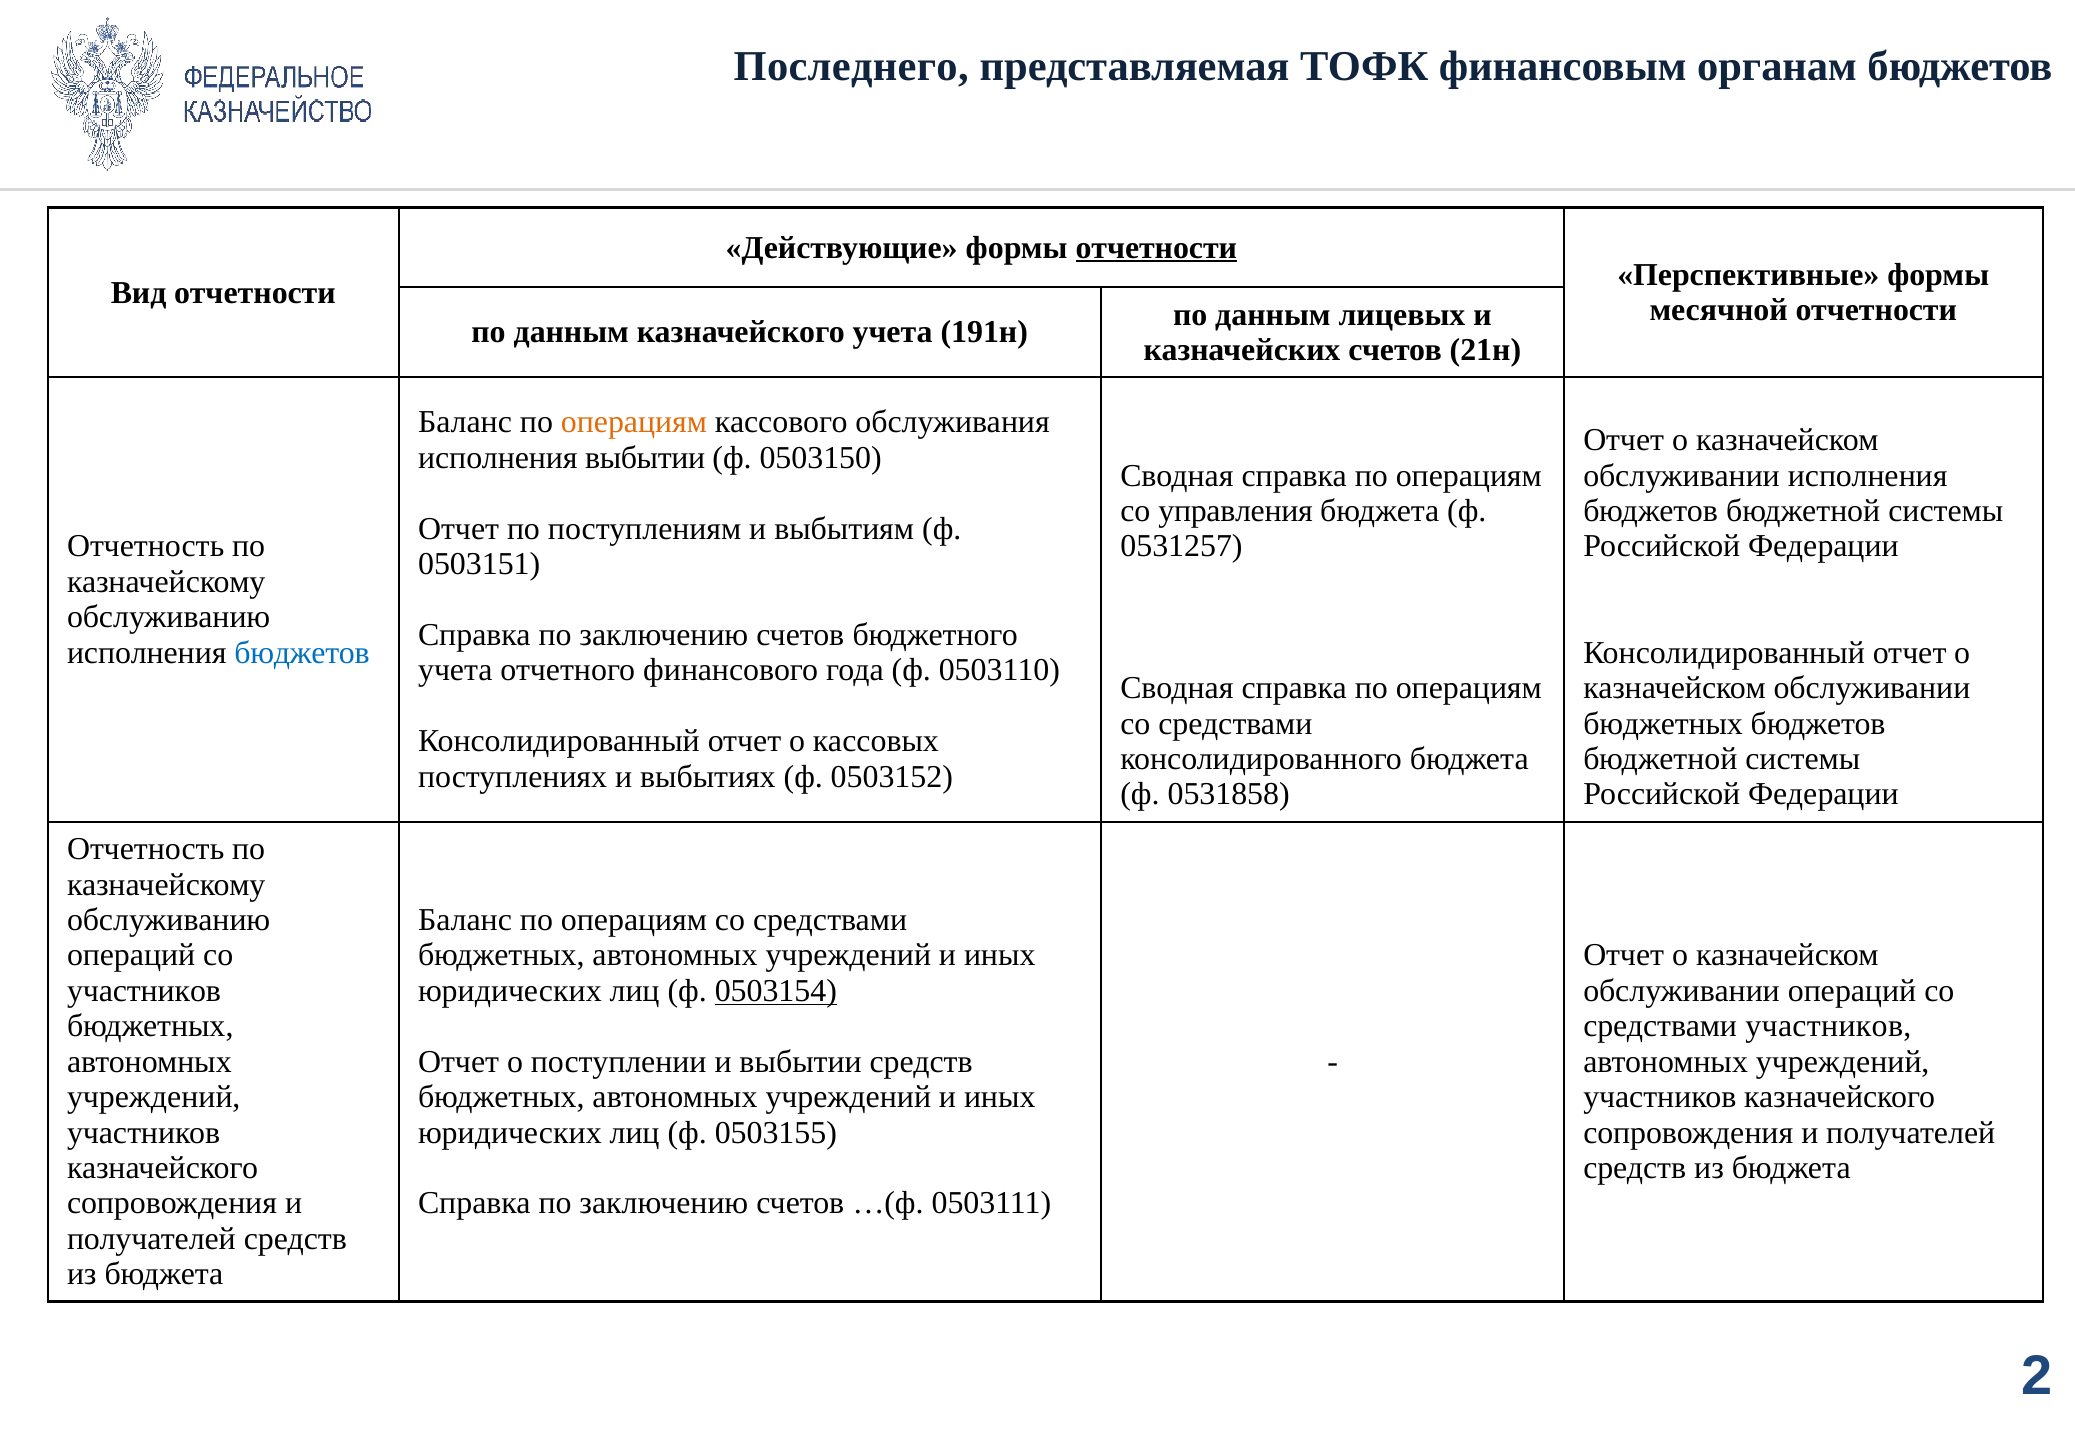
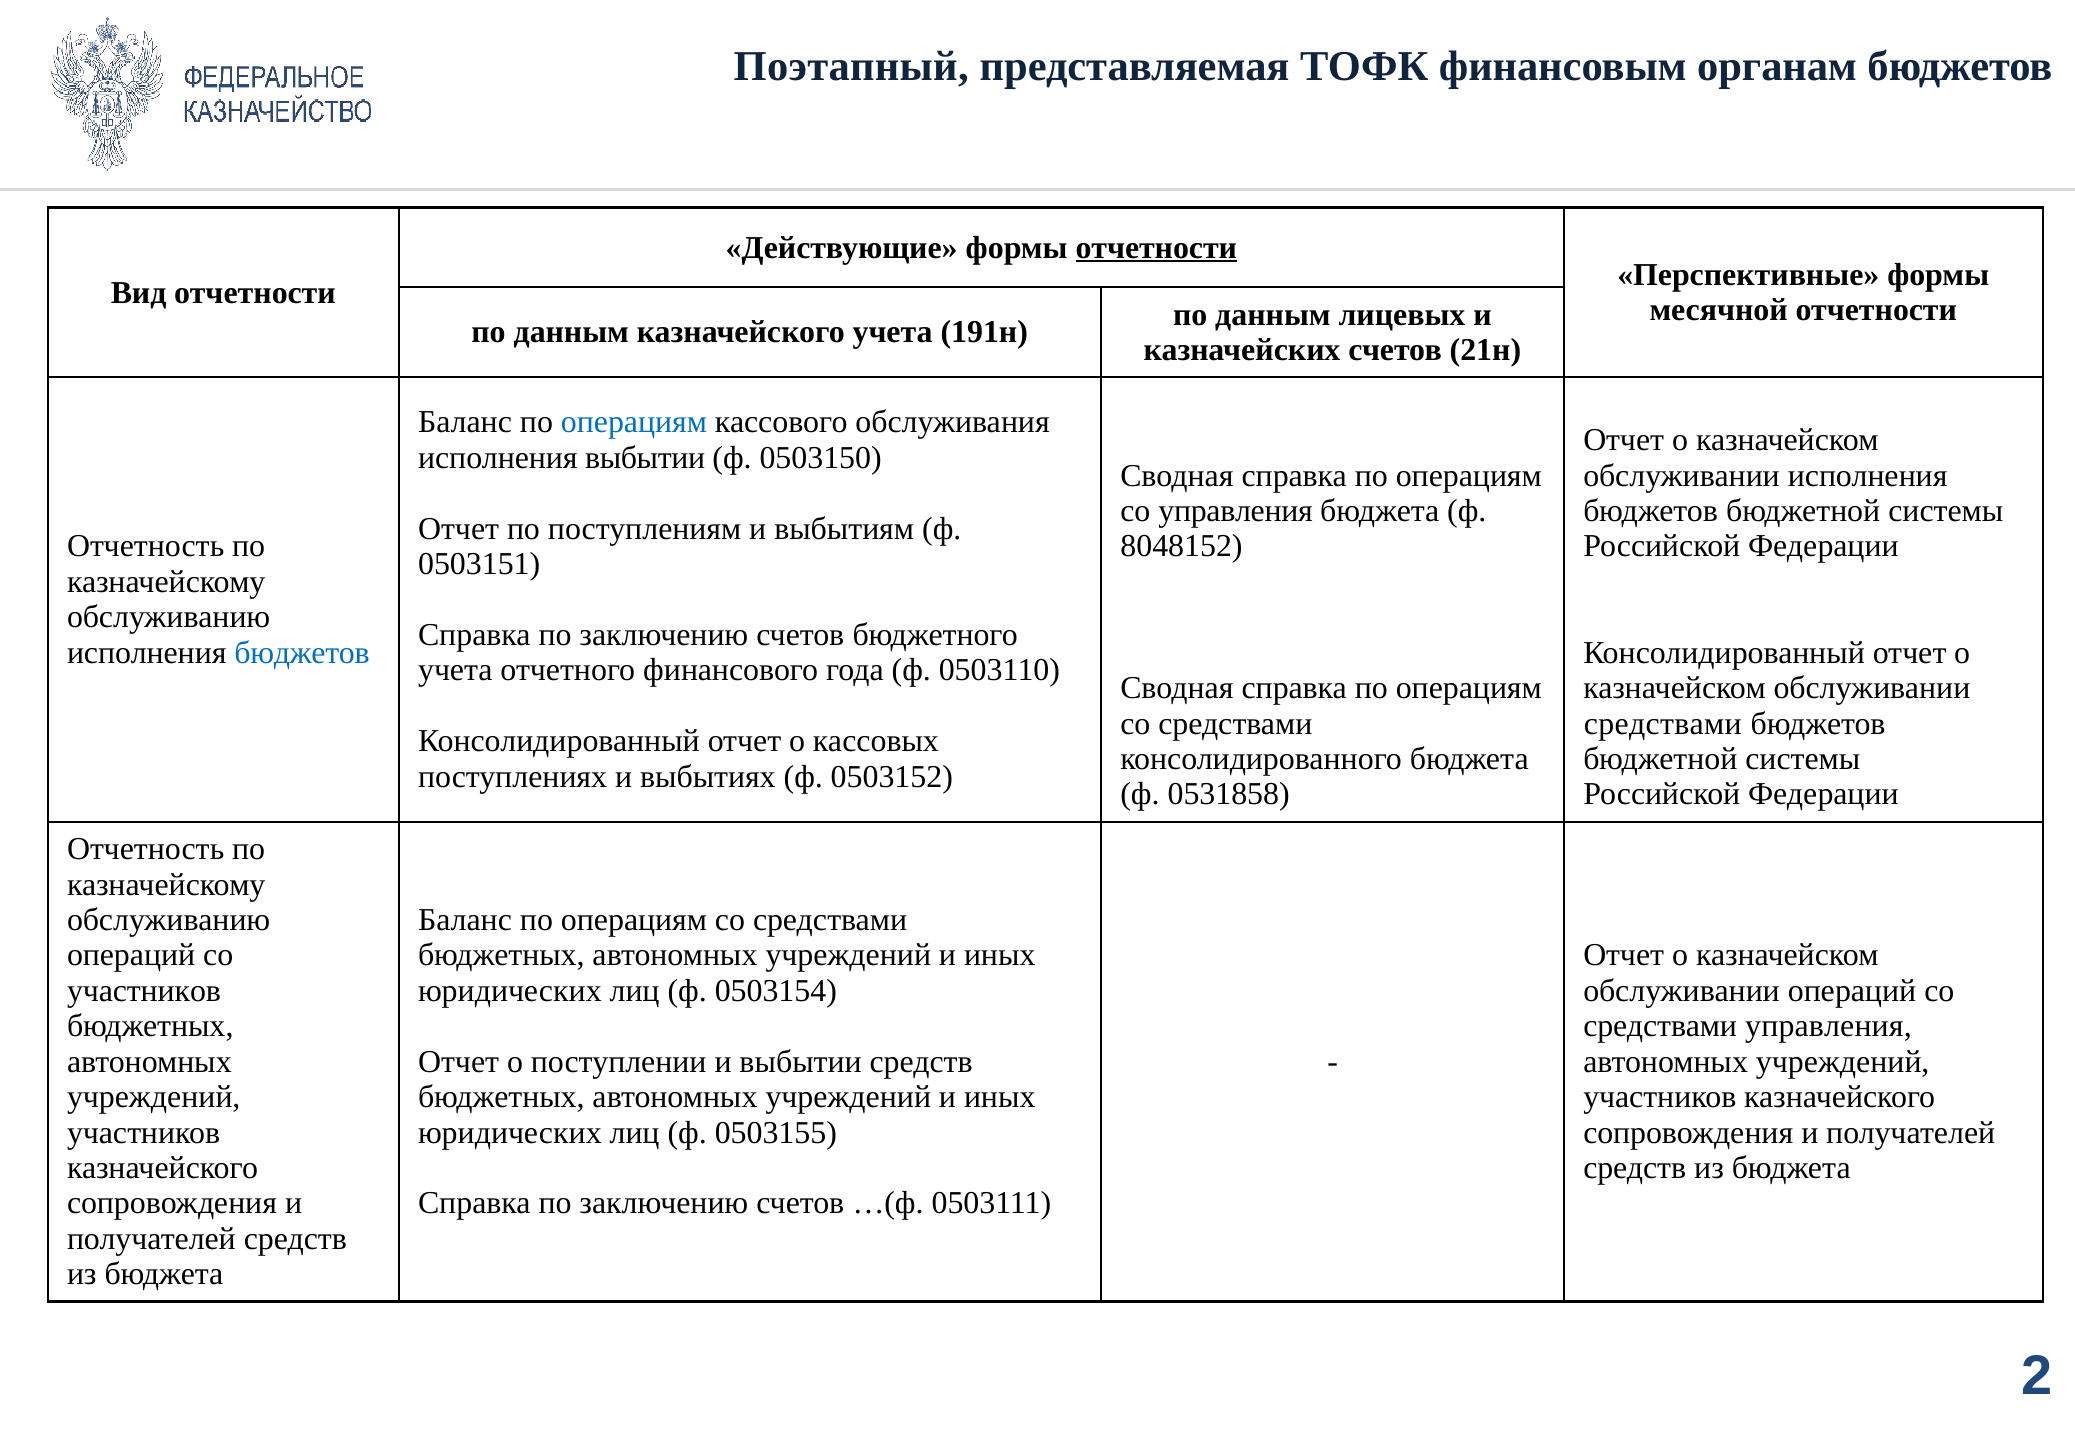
Последнего: Последнего -> Поэтапный (851, 66)
операциям colour: orange -> blue (634, 423)
0531257: 0531257 -> 8048152 (1181, 547)
бюджетных: бюджетных -> средствами (1663, 724)
0503154 underline: present -> none (776, 991)
средствами участников: участников -> управления (1828, 1027)
